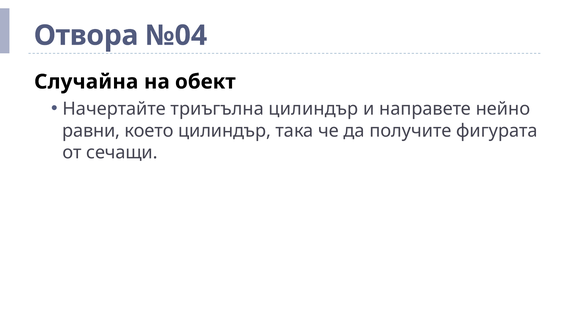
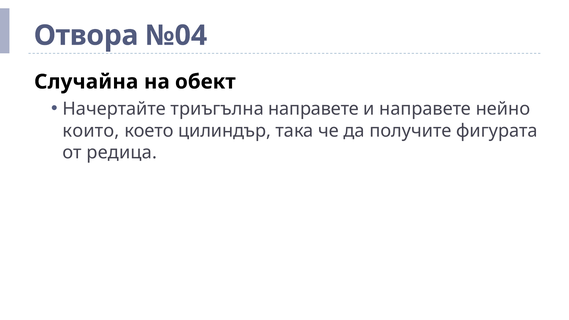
триъгълна цилиндър: цилиндър -> направете (314, 109)
равни: равни -> които (91, 131)
сечащи: сечащи -> редица (122, 153)
